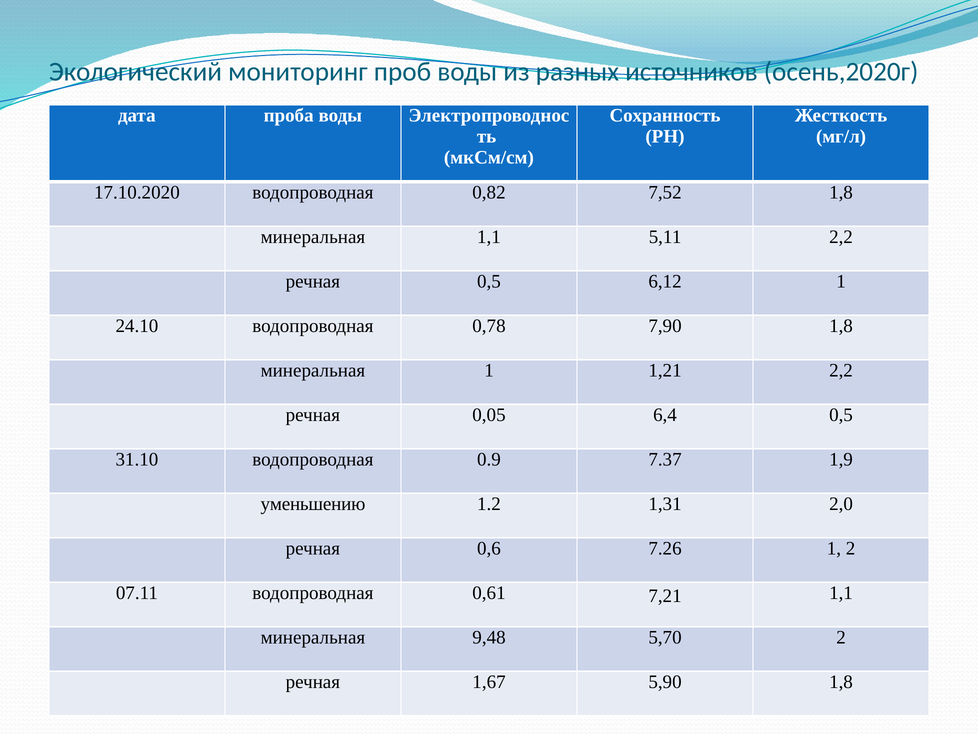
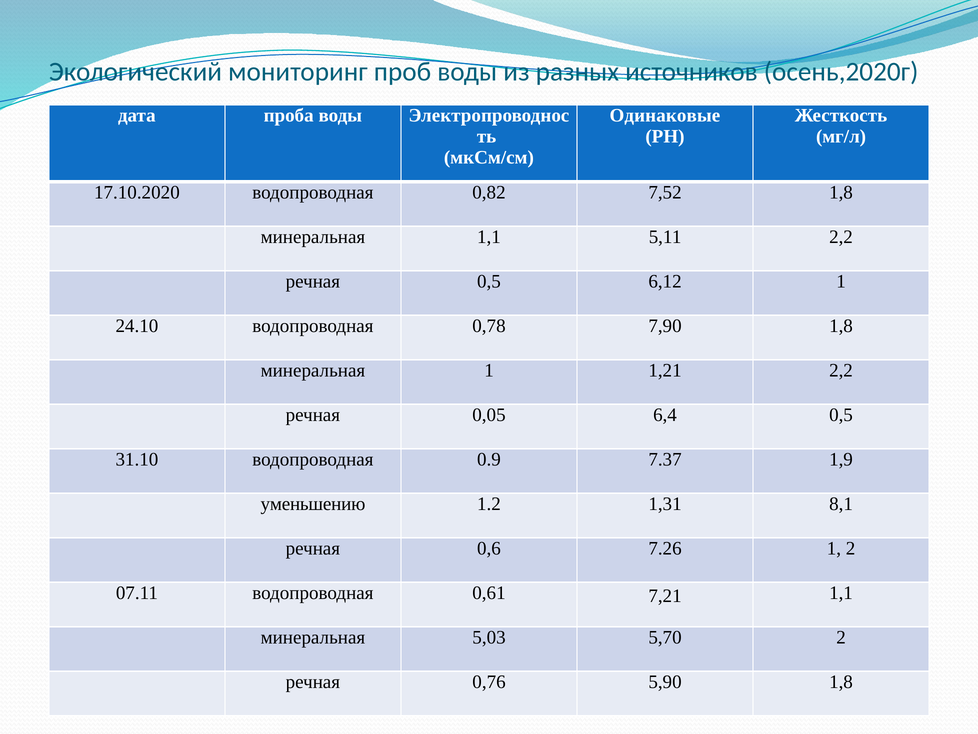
Сохранность: Сохранность -> Одинаковые (665, 116)
2,0: 2,0 -> 8,1 (841, 504)
9,48: 9,48 -> 5,03 (489, 637)
1,67: 1,67 -> 0,76 (489, 682)
